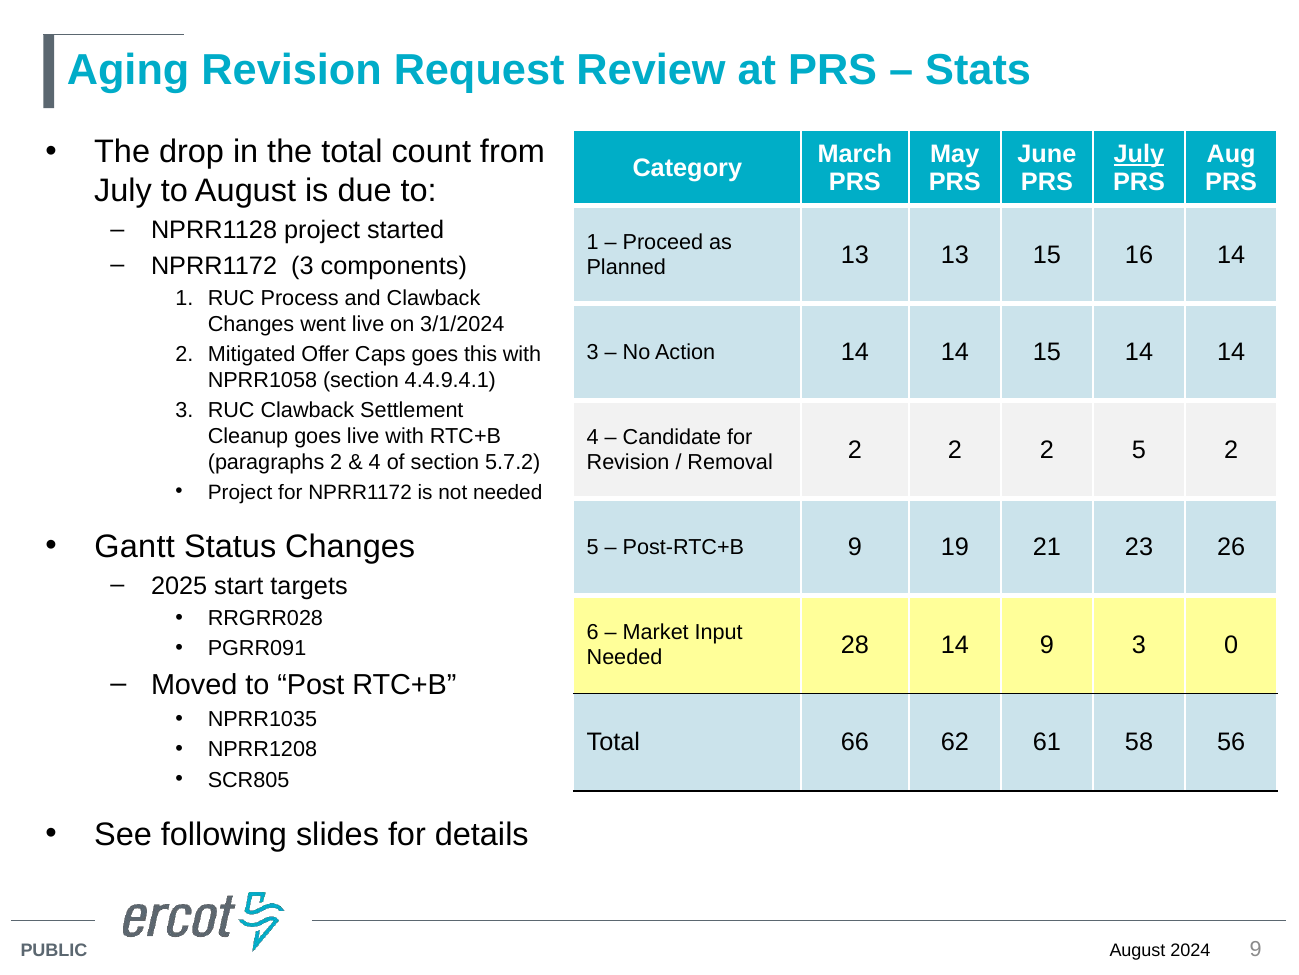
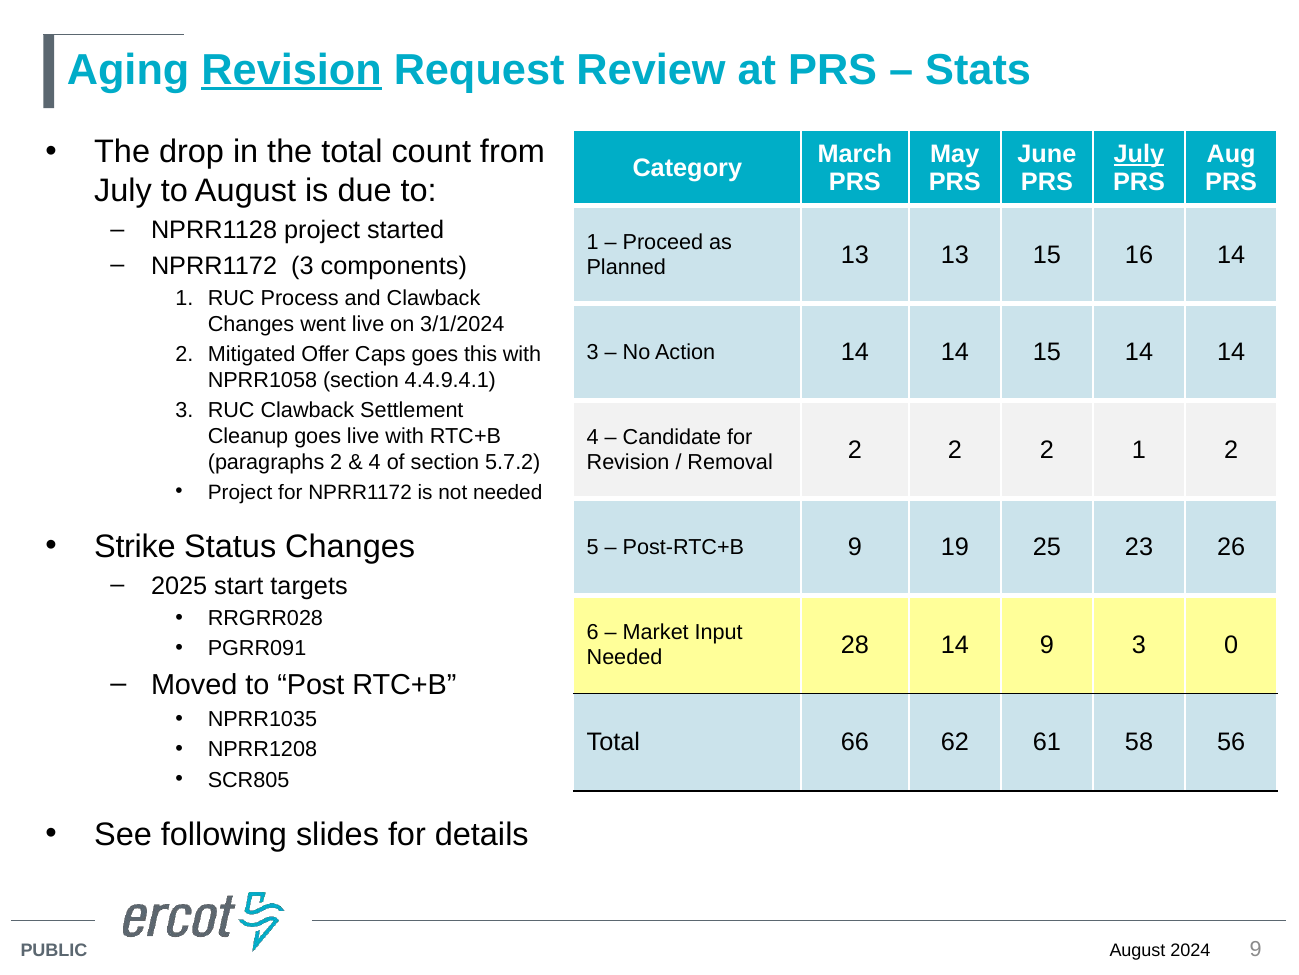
Revision underline: none -> present (292, 70)
2 2 5: 5 -> 1 (1139, 450)
Gantt: Gantt -> Strike (135, 546)
21: 21 -> 25 (1047, 547)
